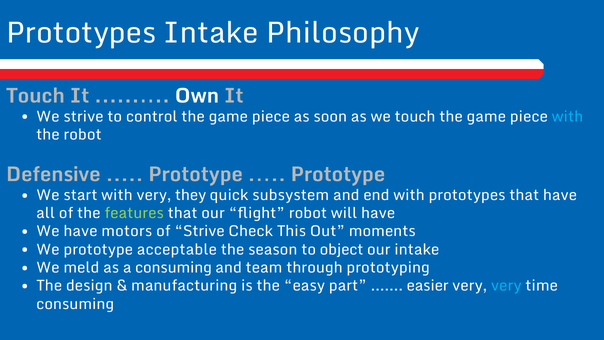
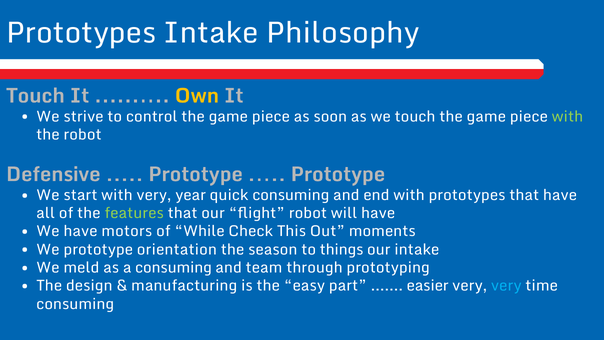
Own colour: white -> yellow (197, 96)
with colour: light blue -> light green (567, 117)
they: they -> year (191, 195)
quick subsystem: subsystem -> consuming (291, 195)
of Strive: Strive -> While (200, 231)
acceptable: acceptable -> orientation (177, 249)
object: object -> things (342, 249)
